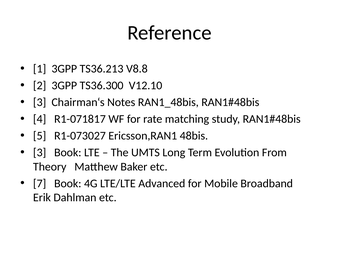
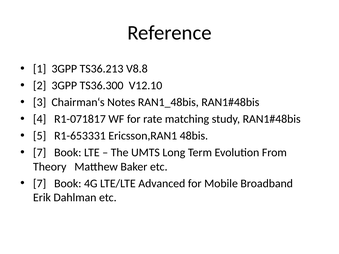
R1-073027: R1-073027 -> R1-653331 (80, 136)
3: 3 -> 7 (40, 153)
